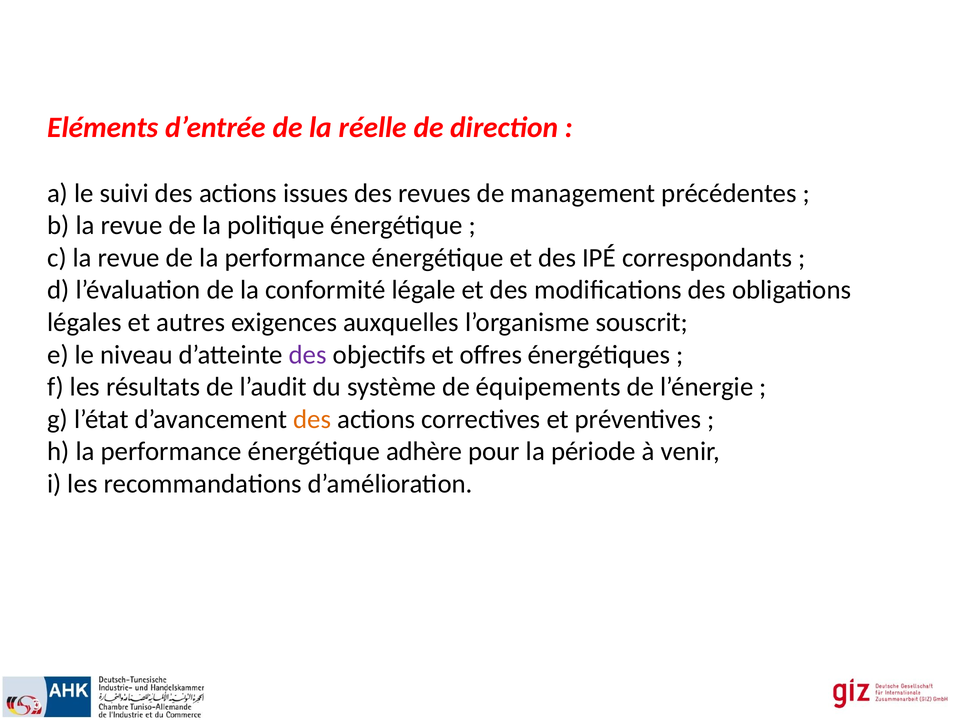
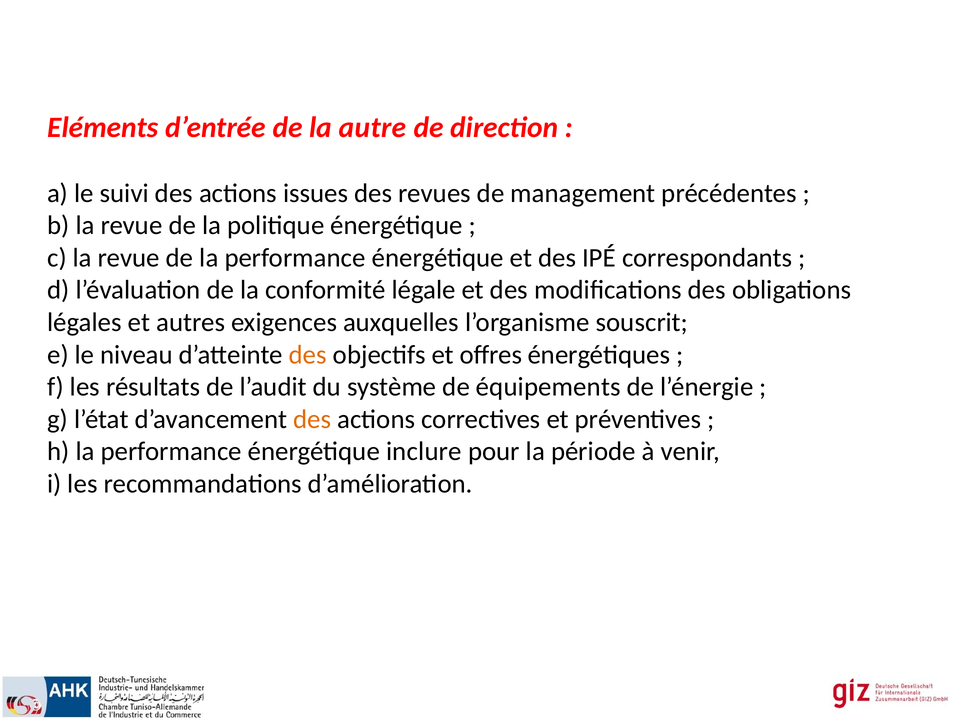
réelle: réelle -> autre (373, 127)
des colour: purple -> orange (308, 354)
adhère: adhère -> inclure (424, 451)
